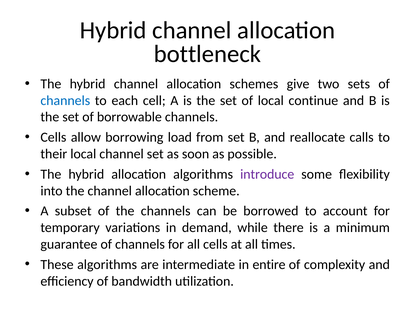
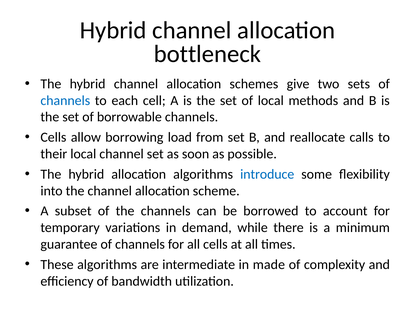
continue: continue -> methods (313, 101)
introduce colour: purple -> blue (267, 174)
entire: entire -> made (269, 265)
